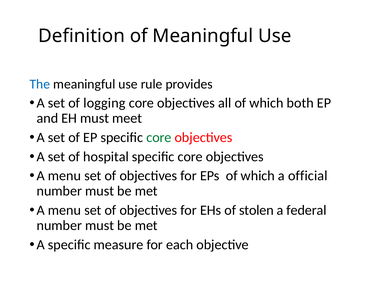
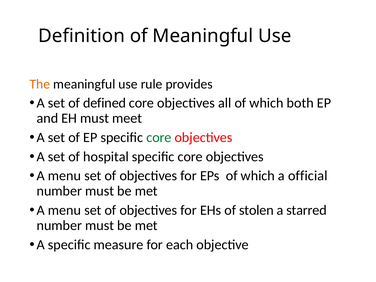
The colour: blue -> orange (40, 84)
logging: logging -> defined (105, 103)
federal: federal -> starred (307, 210)
